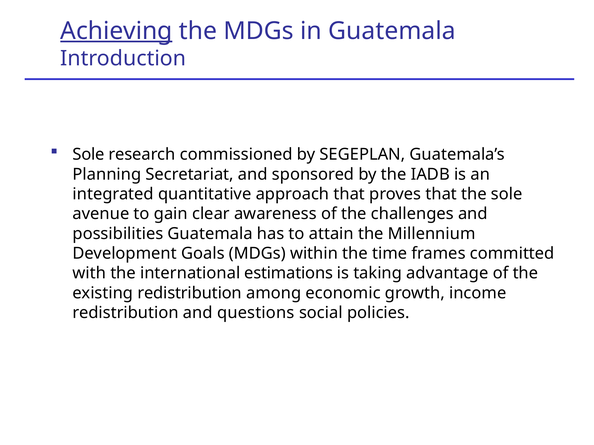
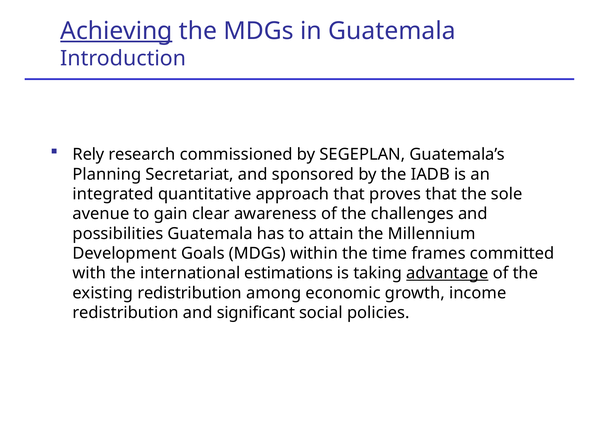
Sole: Sole -> Rely (89, 155)
advantage underline: none -> present (447, 273)
questions: questions -> significant (256, 313)
